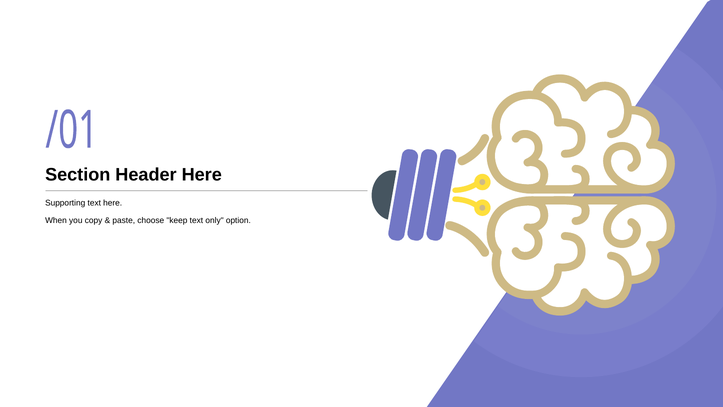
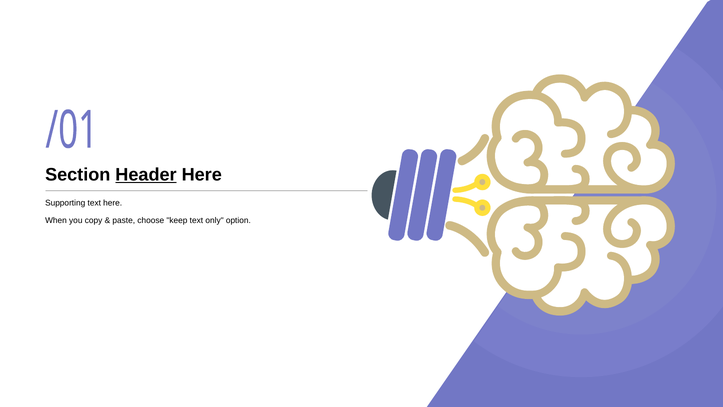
Header underline: none -> present (146, 175)
